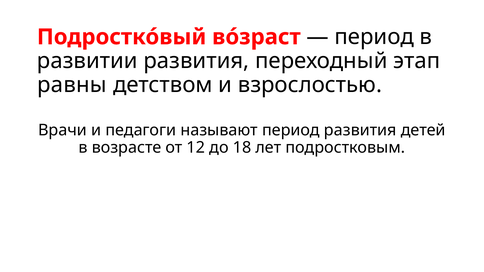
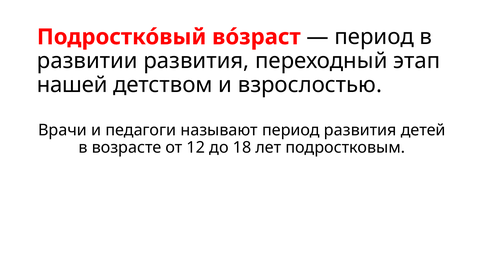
равны: равны -> нашей (72, 85)
